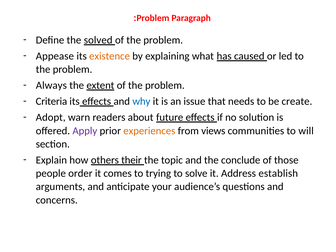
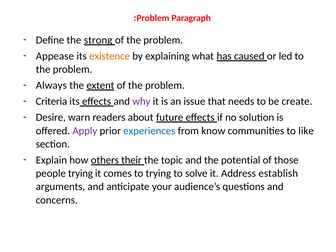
solved: solved -> strong (98, 40)
why colour: blue -> purple (141, 101)
Adopt: Adopt -> Desire (51, 117)
experiences colour: orange -> blue (149, 131)
views: views -> know (213, 131)
will: will -> like (306, 131)
conclude: conclude -> potential (241, 160)
people order: order -> trying (80, 173)
